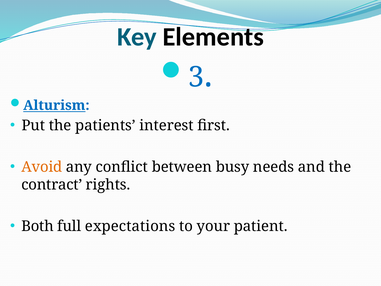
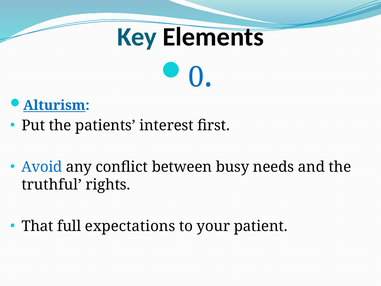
3: 3 -> 0 (196, 77)
Avoid colour: orange -> blue (42, 167)
contract: contract -> truthful (52, 185)
Both: Both -> That (37, 226)
